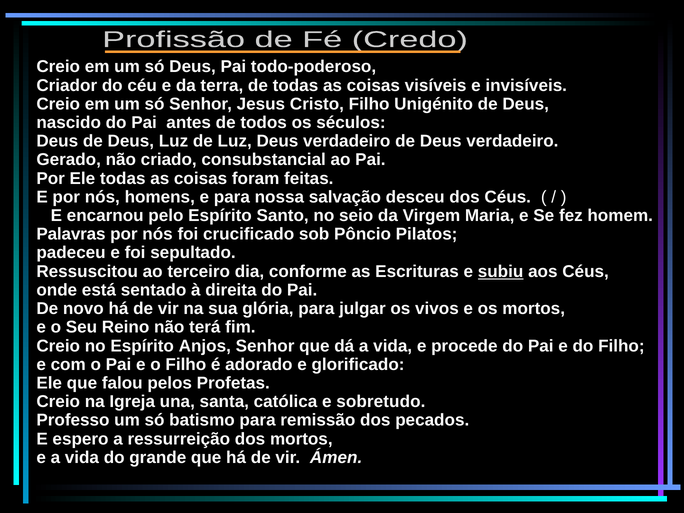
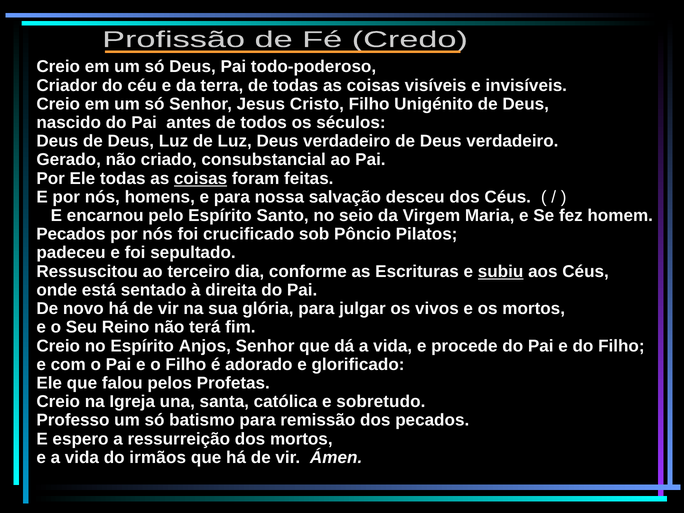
coisas underline: none -> present (201, 178)
Palavras: Palavras -> Pecados (71, 234)
grande: grande -> irmãos (158, 458)
